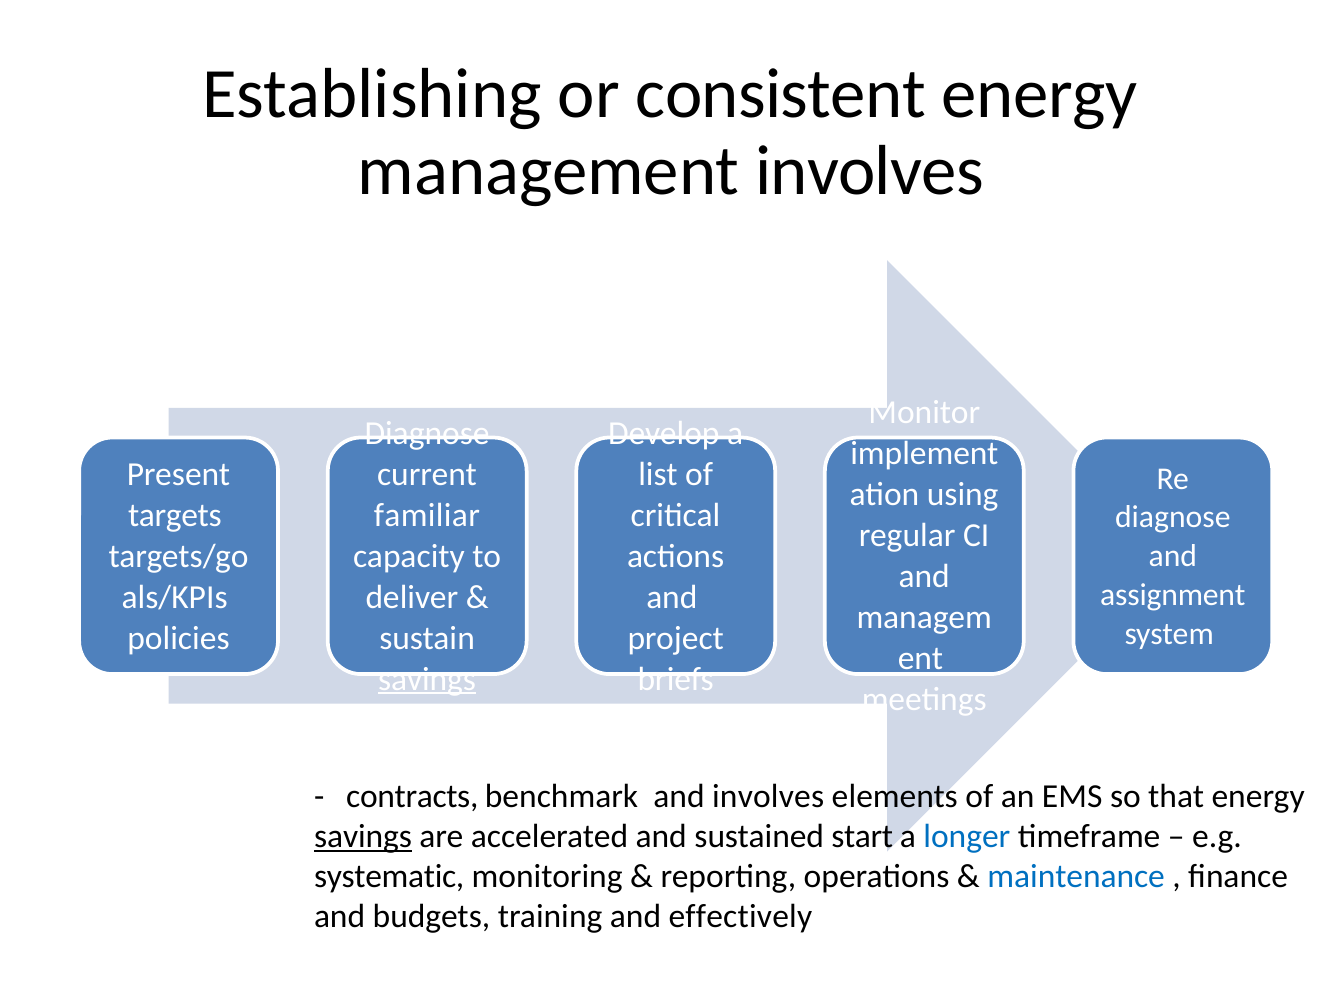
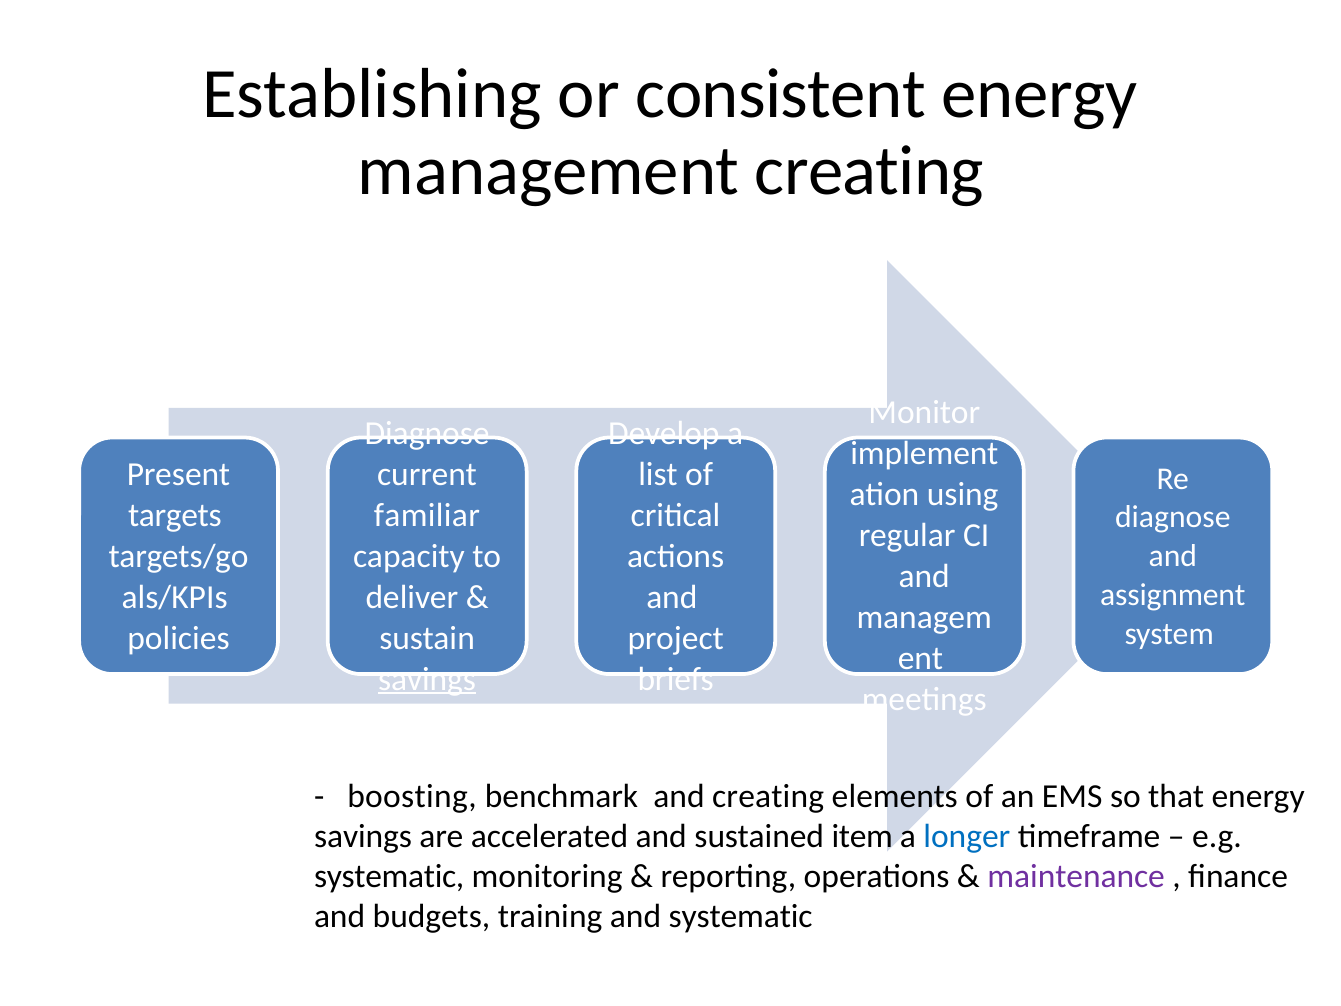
management involves: involves -> creating (869, 171)
contracts: contracts -> boosting (412, 796)
and involves: involves -> creating (768, 796)
savings underline: present -> none (363, 836)
start: start -> item (862, 836)
maintenance colour: blue -> purple (1076, 876)
and effectively: effectively -> systematic (741, 917)
